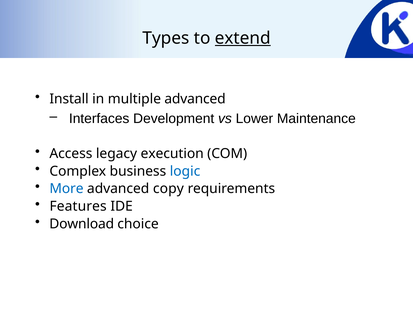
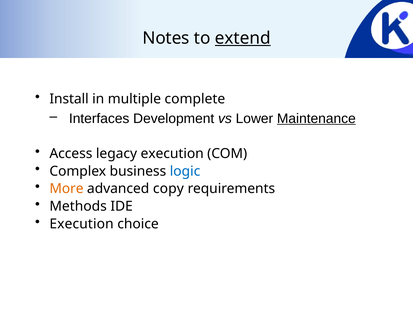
Types: Types -> Notes (166, 38)
multiple advanced: advanced -> complete (195, 99)
Maintenance underline: none -> present (316, 118)
More colour: blue -> orange (66, 189)
Features: Features -> Methods (78, 206)
Download: Download -> Execution (82, 224)
